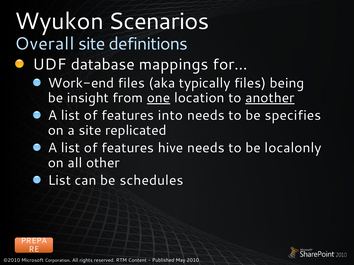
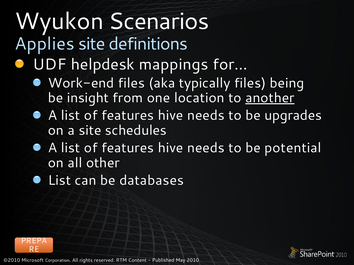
Overall: Overall -> Applies (45, 44)
database: database -> helpdesk (103, 64)
one underline: present -> none (159, 98)
into: into -> hive (171, 116)
specifies: specifies -> upgrades (293, 116)
replicated: replicated -> schedules (136, 131)
localonly: localonly -> potential (293, 148)
schedules: schedules -> databases (152, 181)
